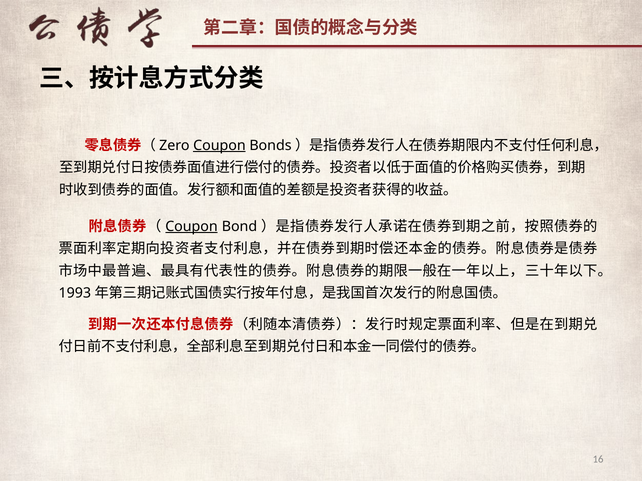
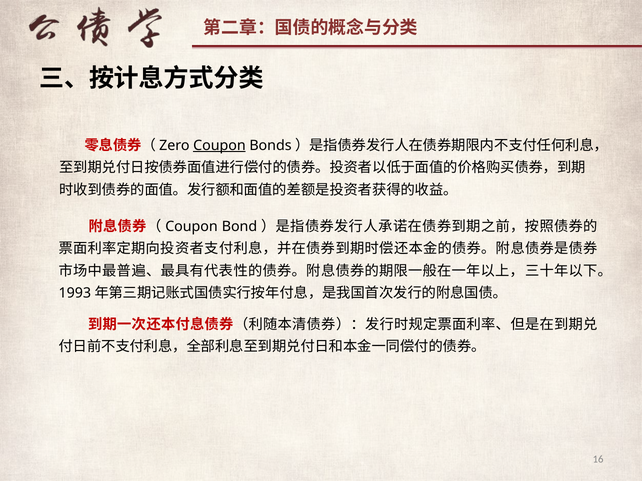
Coupon underline: present -> none (191, 227)
